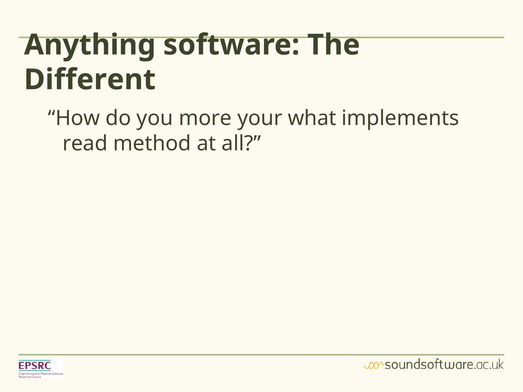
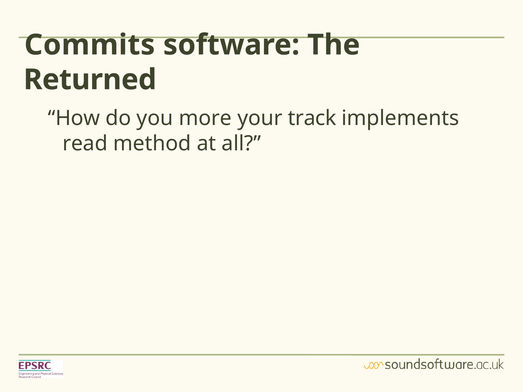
Anything: Anything -> Commits (90, 45)
Different: Different -> Returned (90, 80)
what: what -> track (312, 118)
